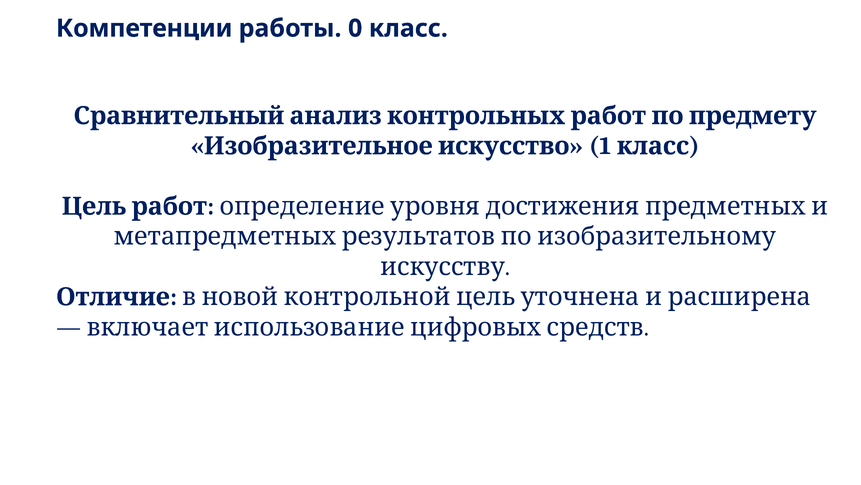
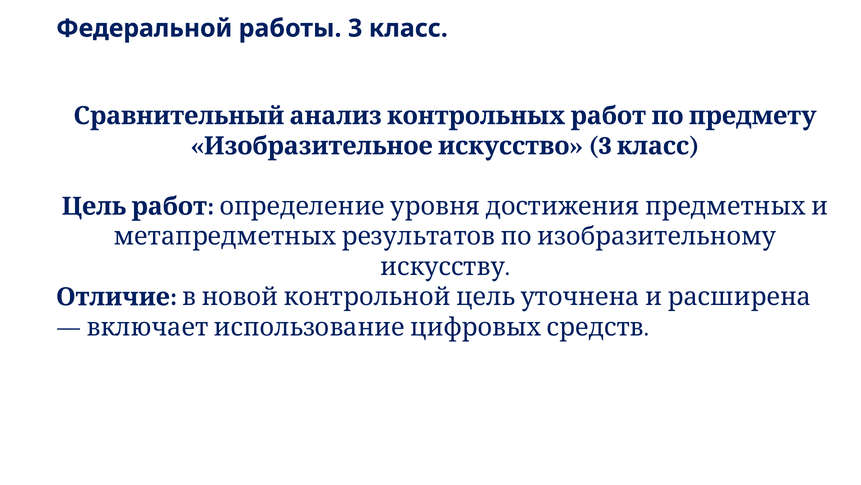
Компетенции: Компетенции -> Федеральной (144, 28)
работы 0: 0 -> 3 (355, 28)
1: 1 -> 3 (600, 146)
